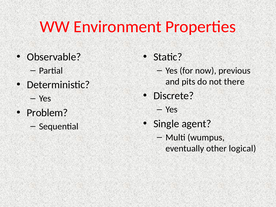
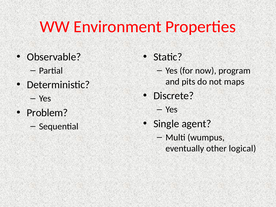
previous: previous -> program (234, 71)
there: there -> maps (234, 82)
